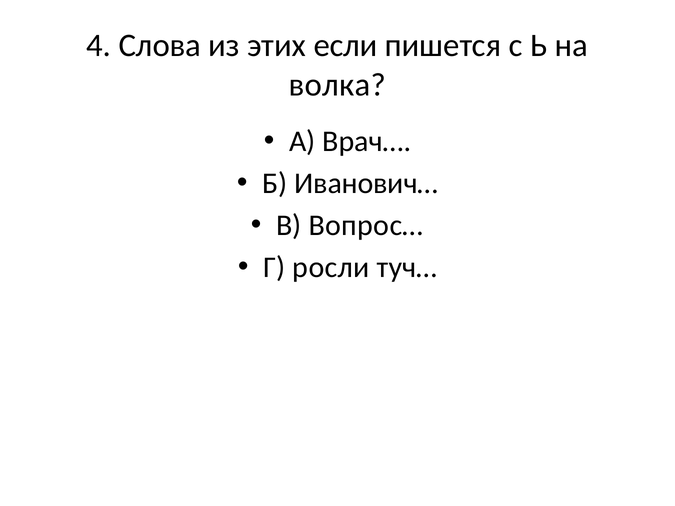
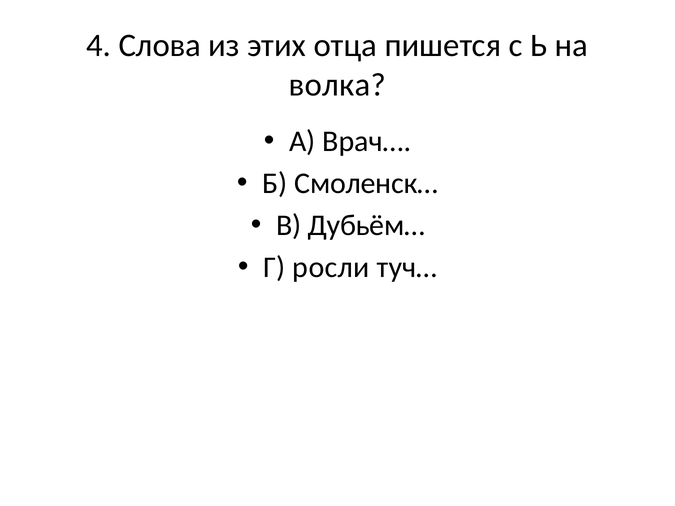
если: если -> отца (345, 46)
Иванович…: Иванович… -> Смоленск… (366, 184)
Вопрос…: Вопрос… -> Дубьём… (366, 226)
